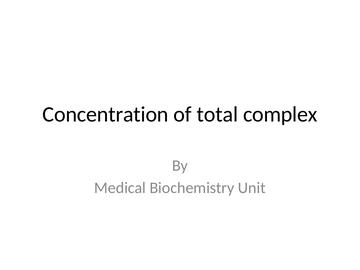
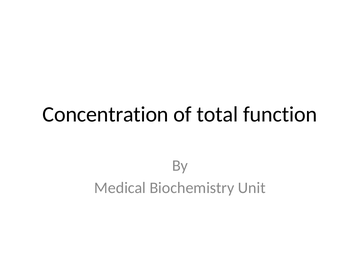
complex: complex -> function (280, 114)
